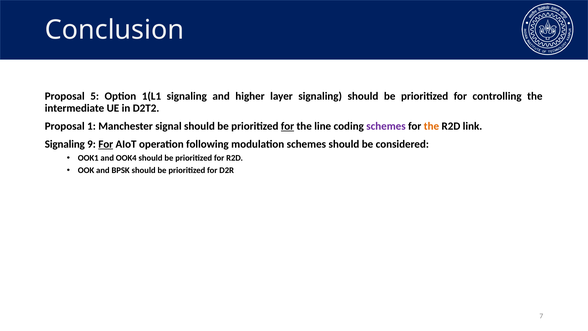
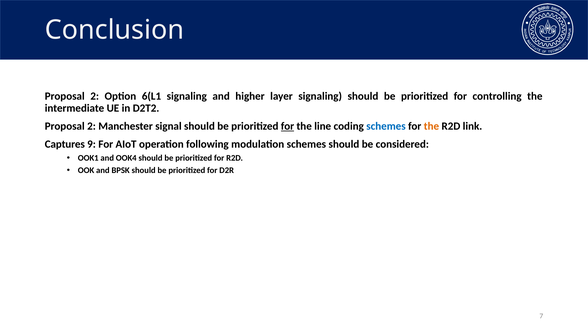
5: 5 -> 2 (95, 96)
1(L1: 1(L1 -> 6(L1 (151, 96)
1: 1 -> 2 (92, 126)
schemes colour: purple -> blue (386, 126)
Signaling: Signaling -> Captures (65, 144)
For underline: present -> none (106, 144)
